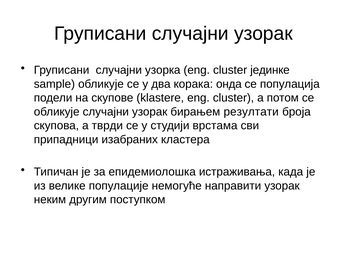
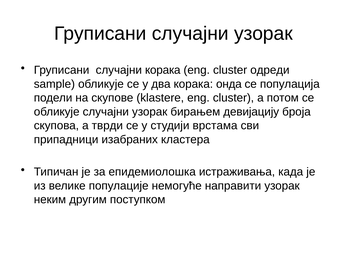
случајни узорка: узорка -> корака (163, 70)
јединке: јединке -> одреди (270, 70)
резултати: резултати -> девијацију (251, 112)
